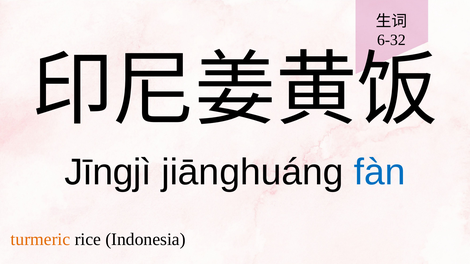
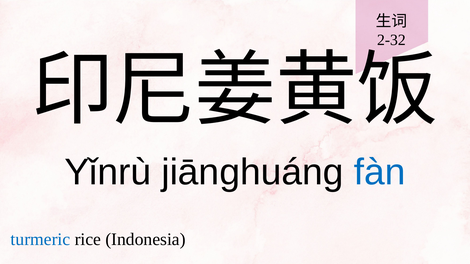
6-32: 6-32 -> 2-32 (391, 40)
Jīngjì: Jīngjì -> Yǐnrù (108, 173)
turmeric colour: orange -> blue (40, 240)
